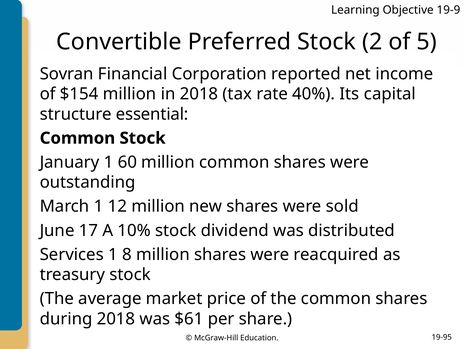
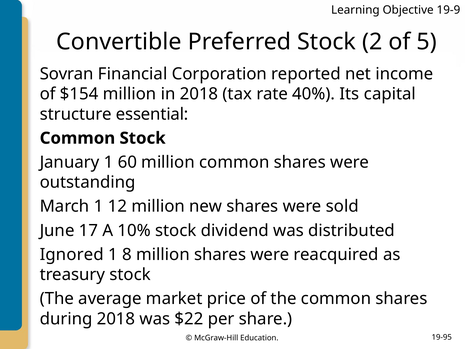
Services: Services -> Ignored (72, 254)
$61: $61 -> $22 (189, 319)
